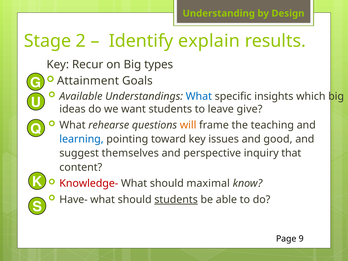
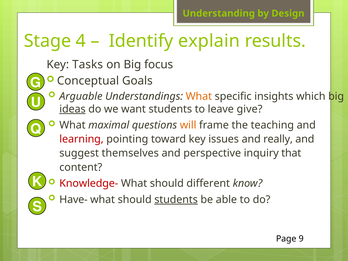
2: 2 -> 4 (81, 41)
Recur: Recur -> Tasks (88, 65)
types: types -> focus (159, 65)
Attainment: Attainment -> Conceptual (88, 81)
Available: Available -> Arguable (81, 96)
What colour: blue -> orange (199, 96)
ideas underline: none -> present (72, 109)
rehearse: rehearse -> maximal (109, 125)
learning colour: blue -> red (81, 139)
good: good -> really (278, 139)
maximal: maximal -> different (208, 183)
